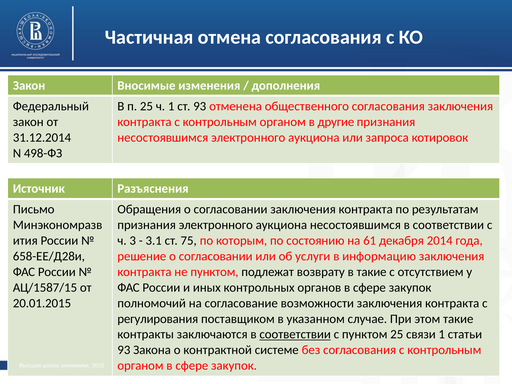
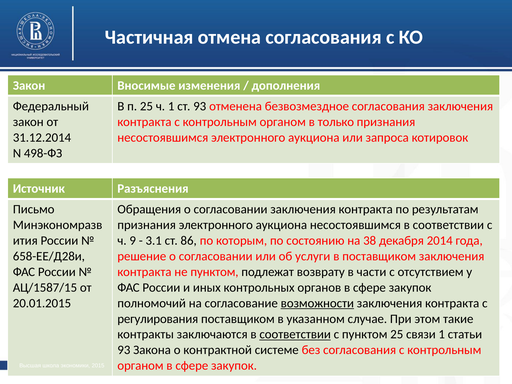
общественного: общественного -> безвозмездное (307, 106)
другие: другие -> только (336, 122)
3: 3 -> 9 (133, 241)
75: 75 -> 86 (189, 241)
61: 61 -> 38 (370, 241)
в информацию: информацию -> поставщиком (379, 256)
в такие: такие -> части (371, 272)
возможности underline: none -> present (317, 303)
